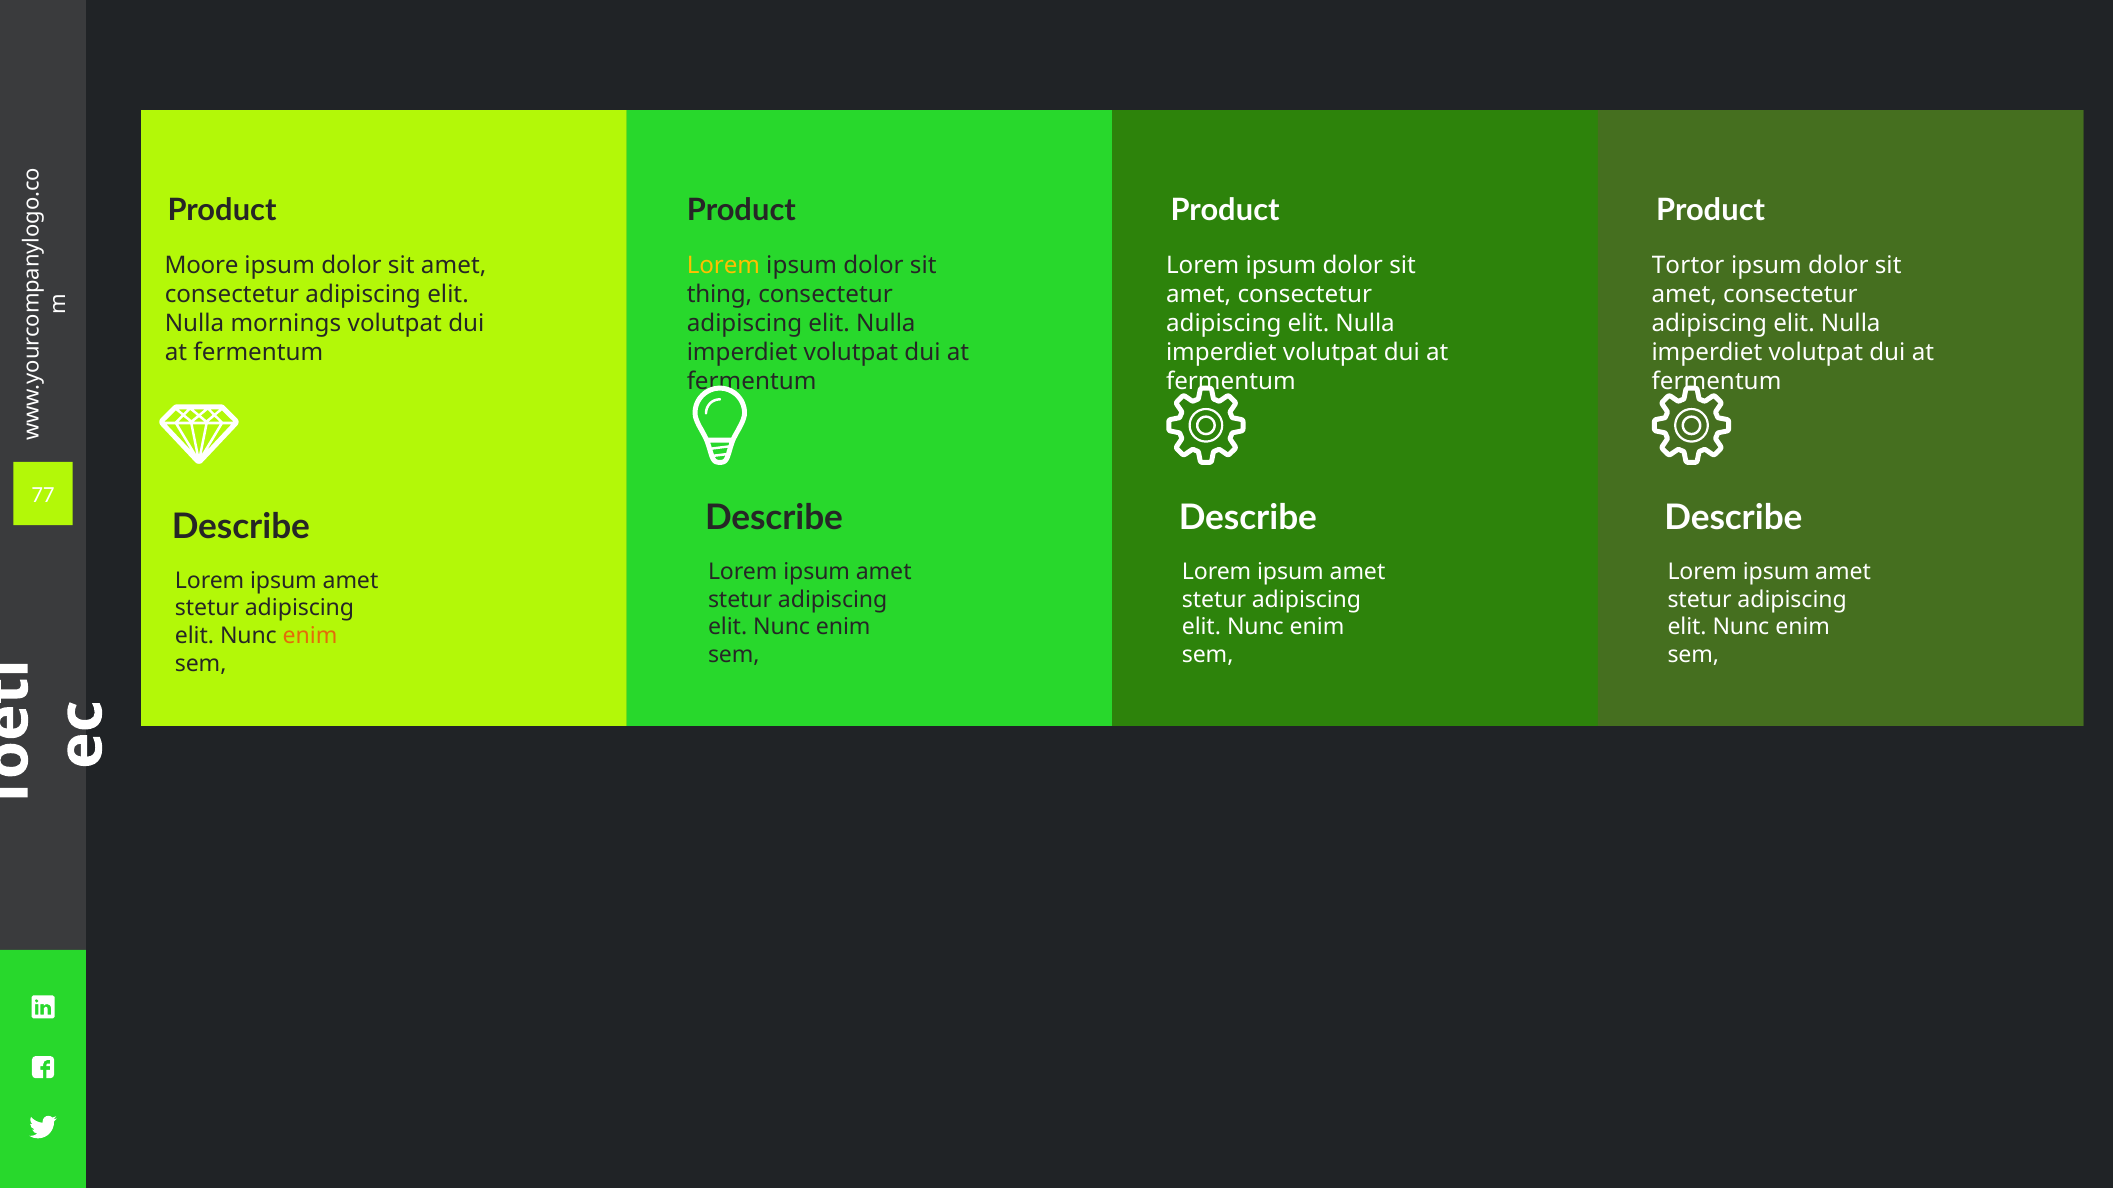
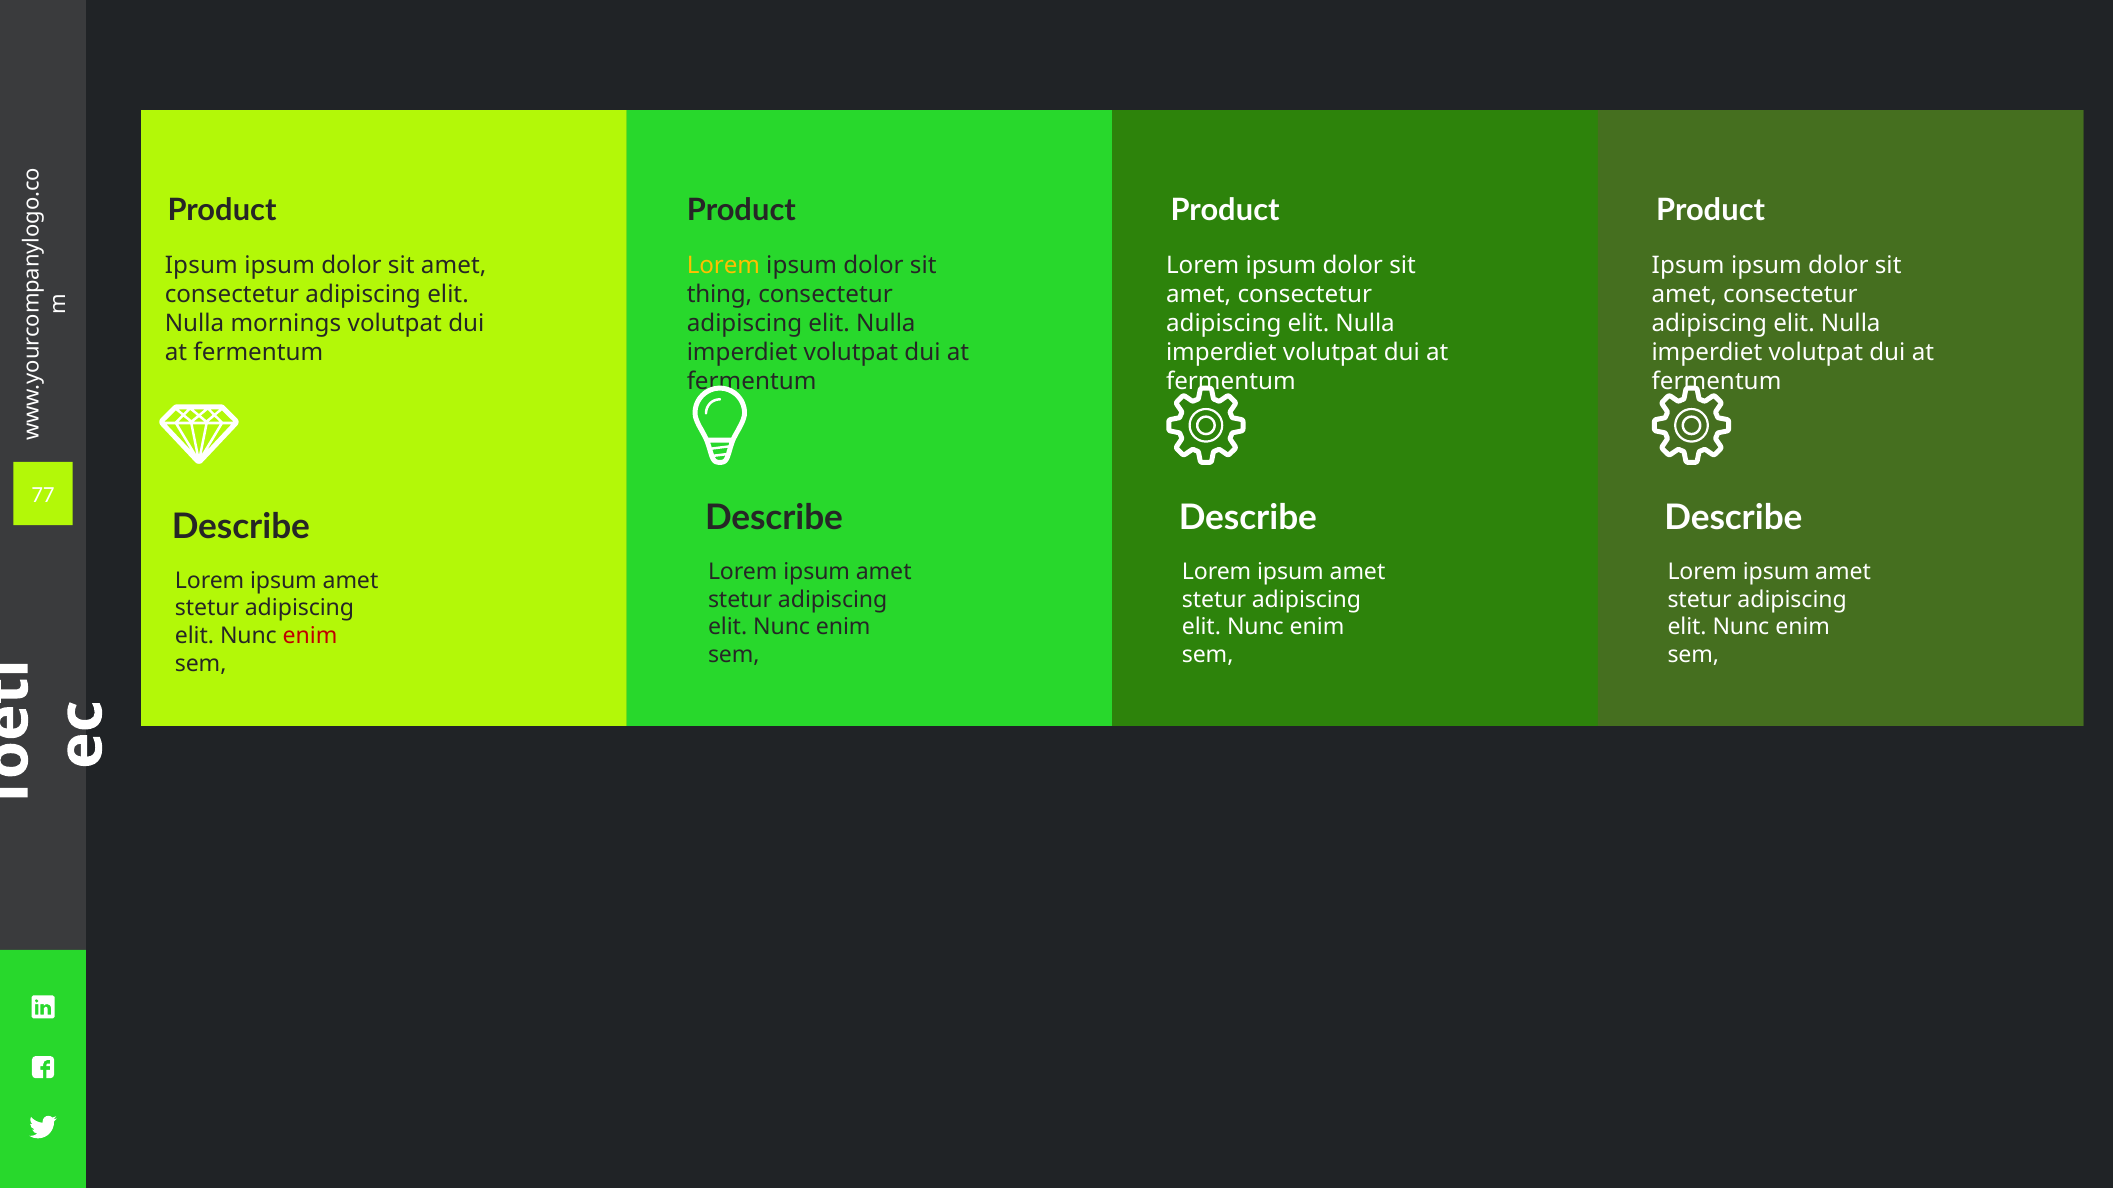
Moore: Moore -> Ipsum (201, 266)
Tortor: Tortor -> Ipsum (1688, 266)
enim colour: orange -> red (310, 636)
